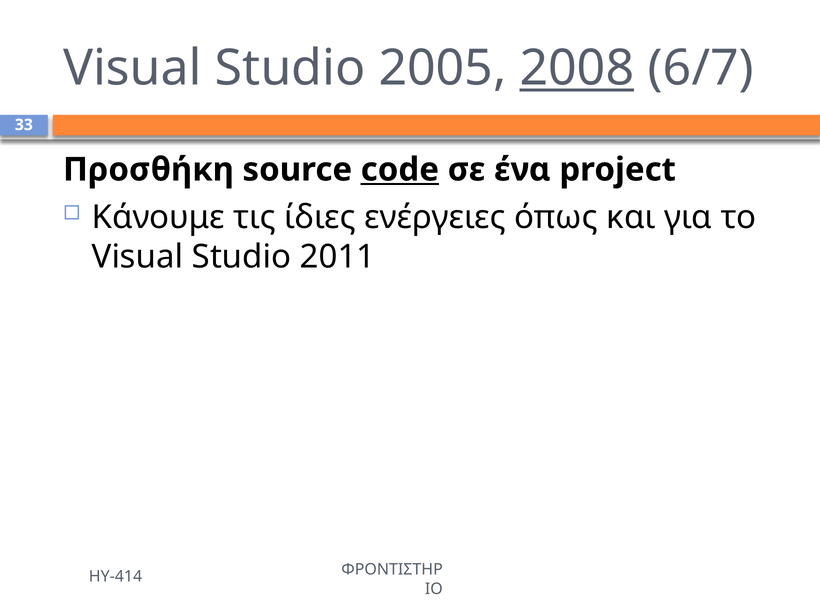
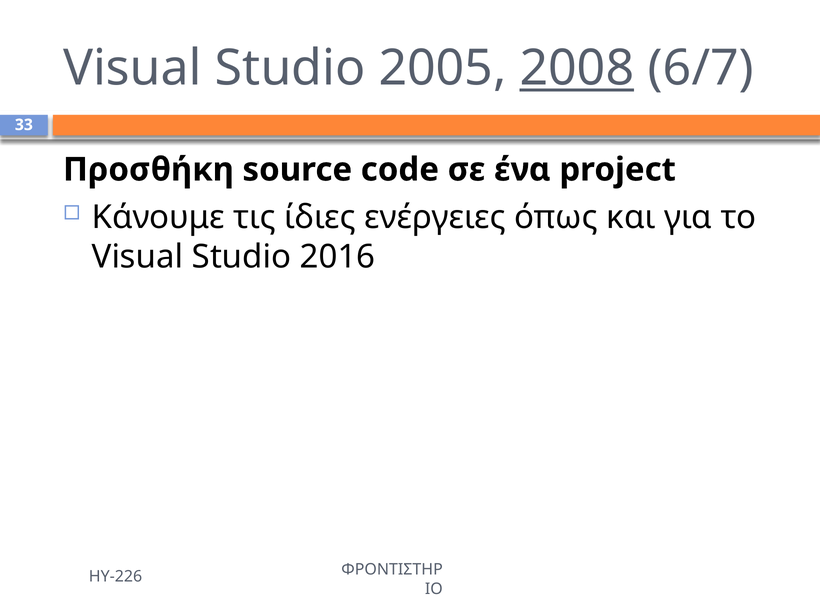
code underline: present -> none (400, 170)
2011: 2011 -> 2016 (338, 257)
ΗΥ-414: ΗΥ-414 -> ΗΥ-226 (115, 576)
